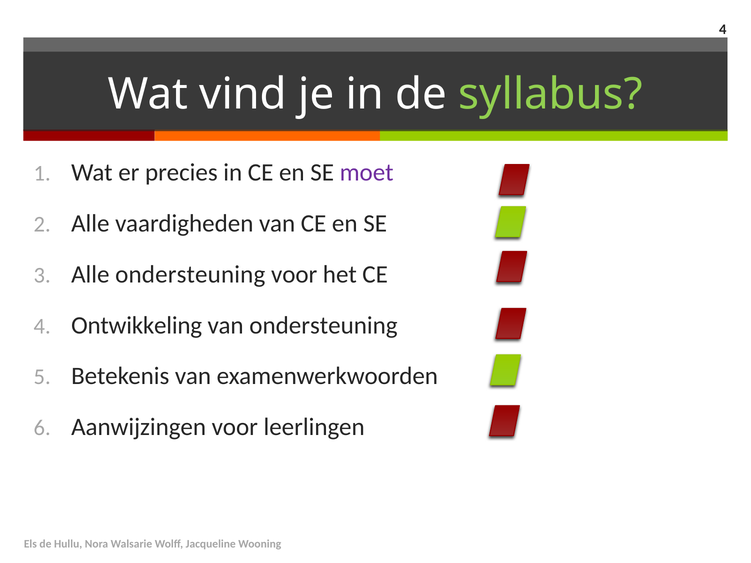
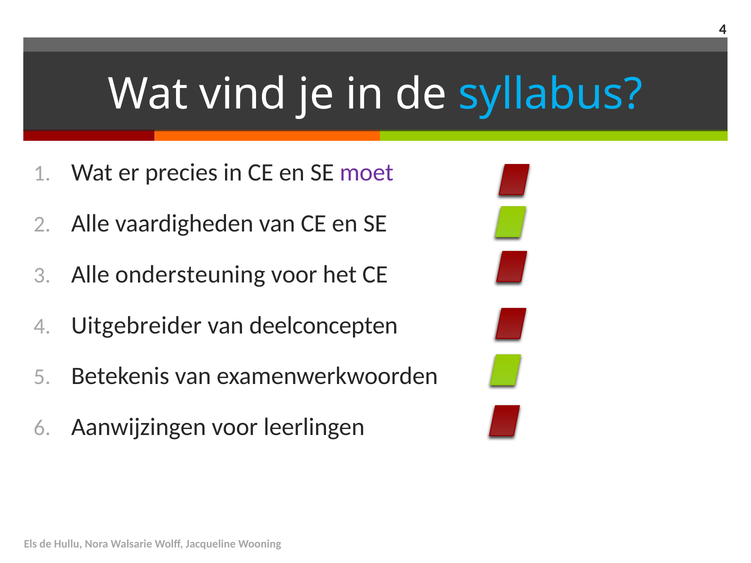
syllabus colour: light green -> light blue (551, 95)
Ontwikkeling: Ontwikkeling -> Uitgebreider (136, 325)
van ondersteuning: ondersteuning -> deelconcepten (324, 325)
